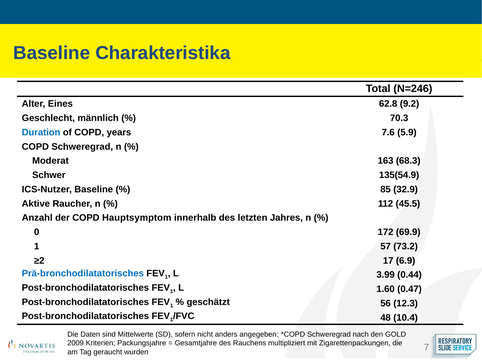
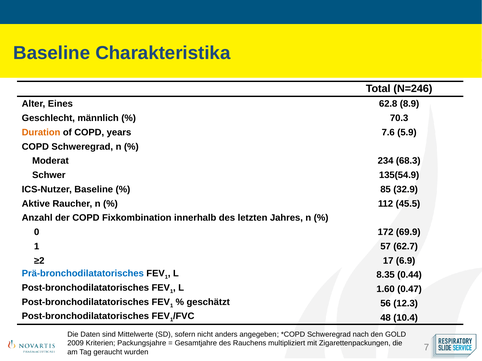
9.2: 9.2 -> 8.9 (410, 104)
Duration colour: blue -> orange (41, 133)
163: 163 -> 234 (386, 161)
Hauptsymptom: Hauptsymptom -> Fixkombination (137, 218)
73.2: 73.2 -> 62.7 (406, 247)
3.99: 3.99 -> 8.35 (386, 275)
